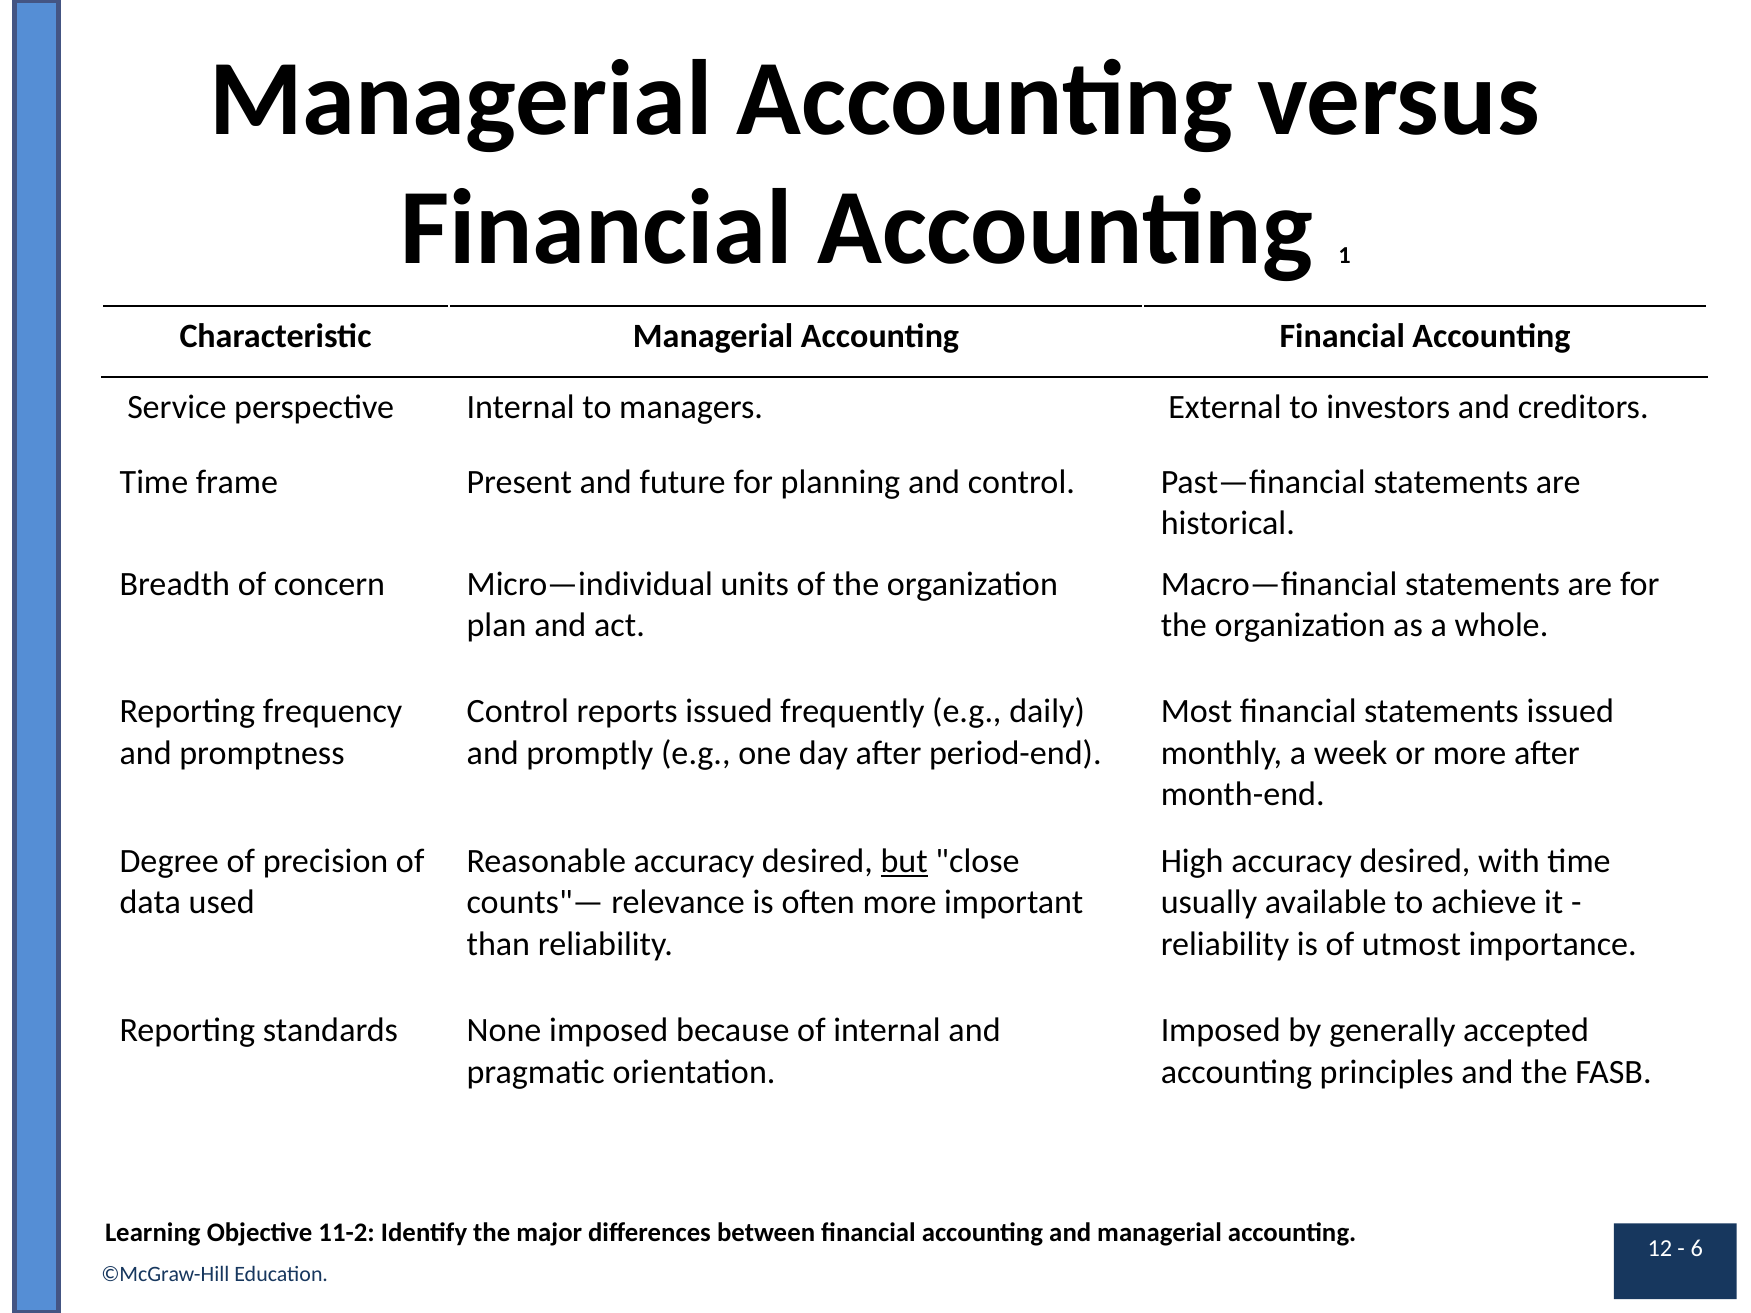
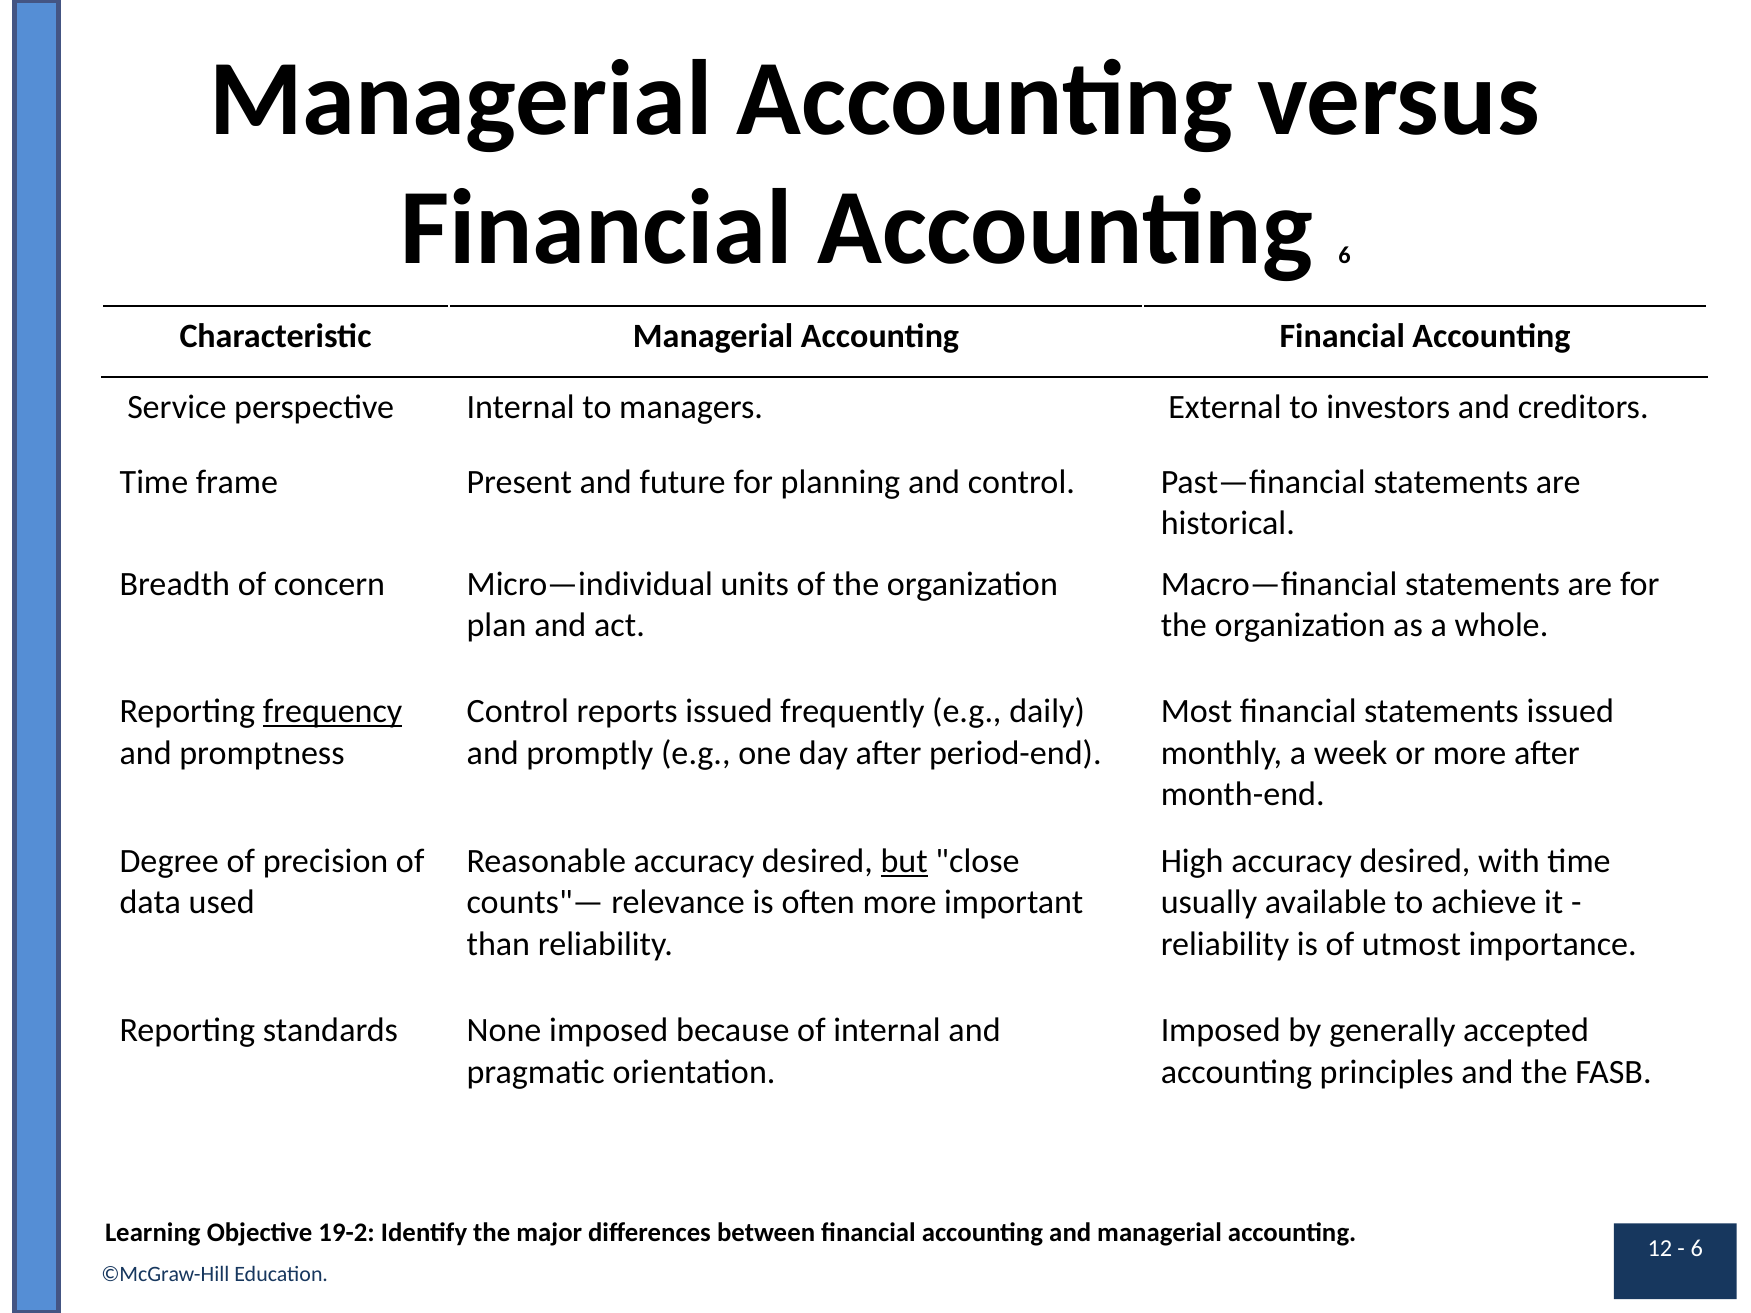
Accounting 1: 1 -> 6 (1345, 255)
frequency underline: none -> present (333, 712)
11-2: 11-2 -> 19-2 (347, 1233)
